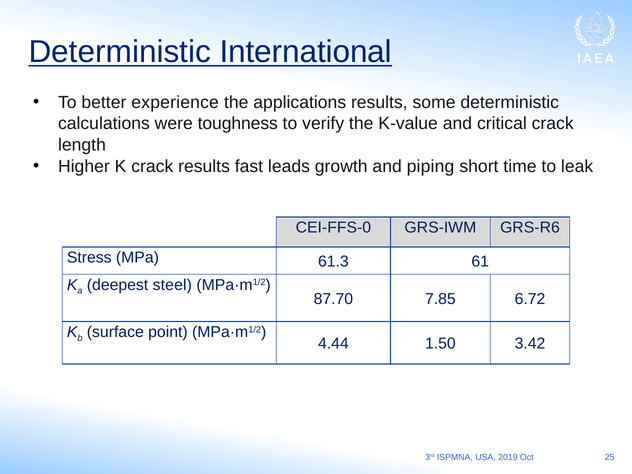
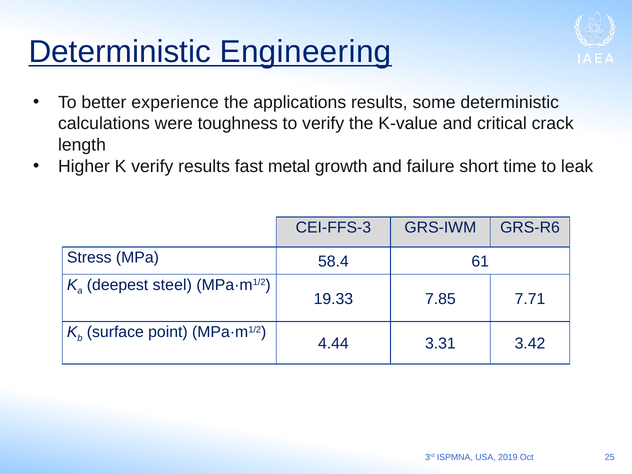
International: International -> Engineering (306, 52)
K crack: crack -> verify (152, 167)
leads: leads -> metal (289, 167)
piping: piping -> failure (431, 167)
CEI-FFS-0: CEI-FFS-0 -> CEI-FFS-3 (333, 227)
61.3: 61.3 -> 58.4 (333, 262)
87.70: 87.70 -> 19.33 (333, 299)
6.72: 6.72 -> 7.71 (530, 299)
1.50: 1.50 -> 3.31 (440, 344)
